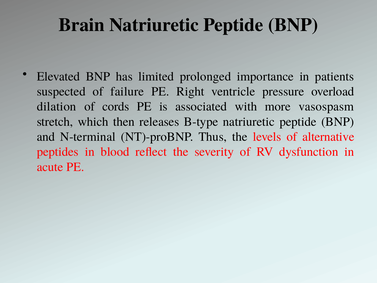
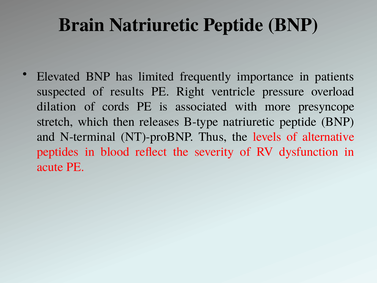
prolonged: prolonged -> frequently (206, 76)
failure: failure -> results (127, 91)
vasospasm: vasospasm -> presyncope (326, 106)
